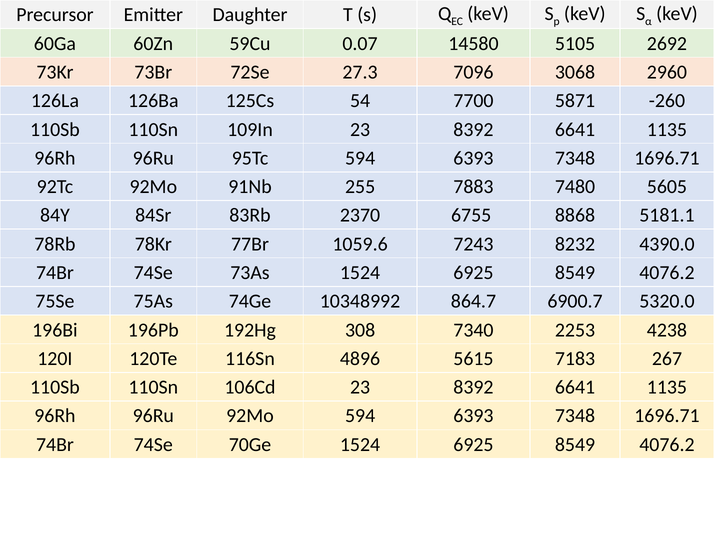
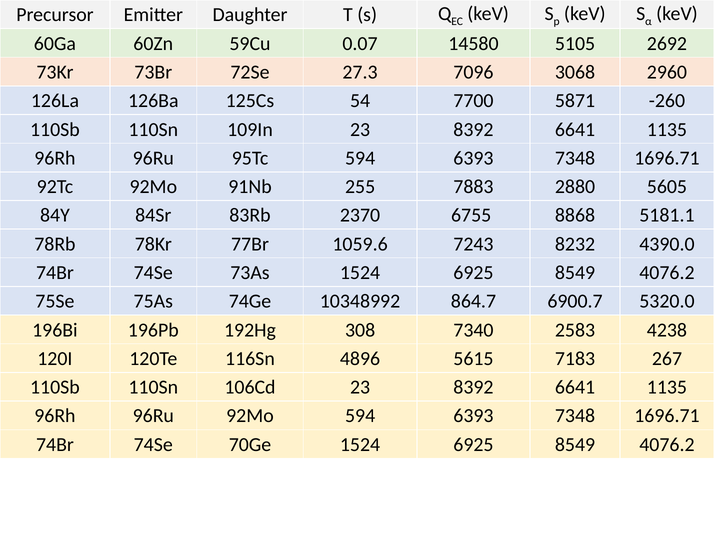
7480: 7480 -> 2880 (575, 187)
2253: 2253 -> 2583 (575, 330)
